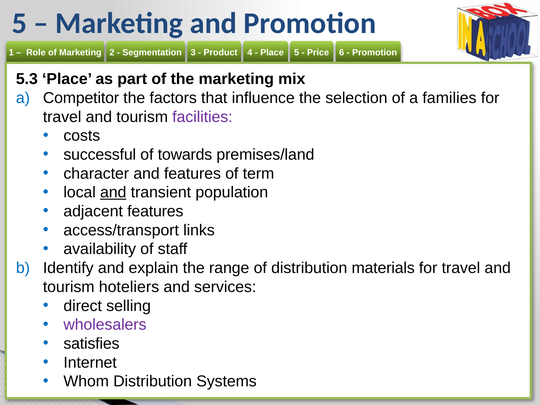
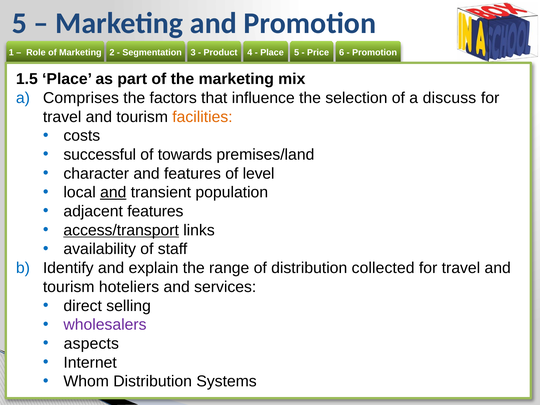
5.3: 5.3 -> 1.5 (27, 79)
Competitor: Competitor -> Comprises (81, 98)
families: families -> discuss (449, 98)
facilities colour: purple -> orange (202, 117)
term: term -> level (259, 174)
access/transport underline: none -> present (121, 230)
materials: materials -> collected (383, 268)
satisfies: satisfies -> aspects (91, 344)
